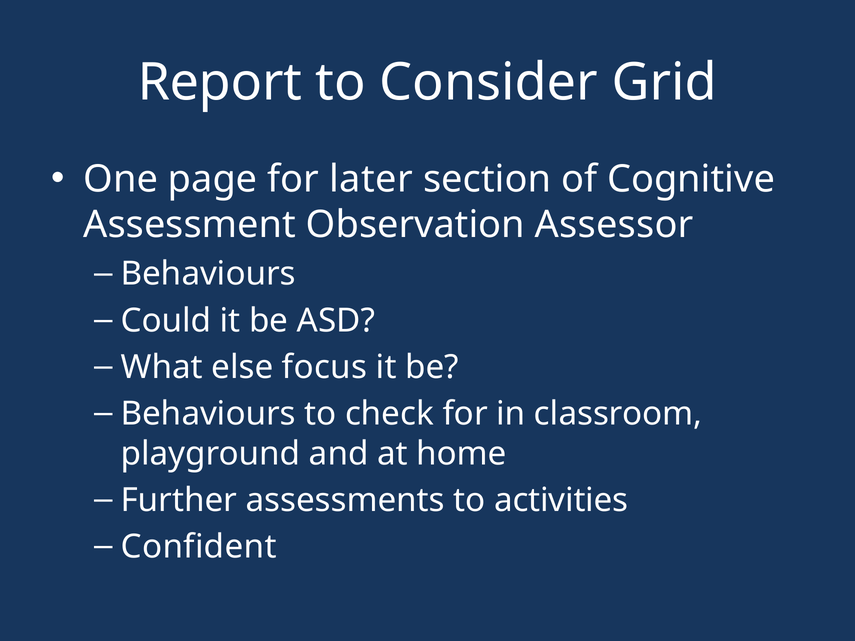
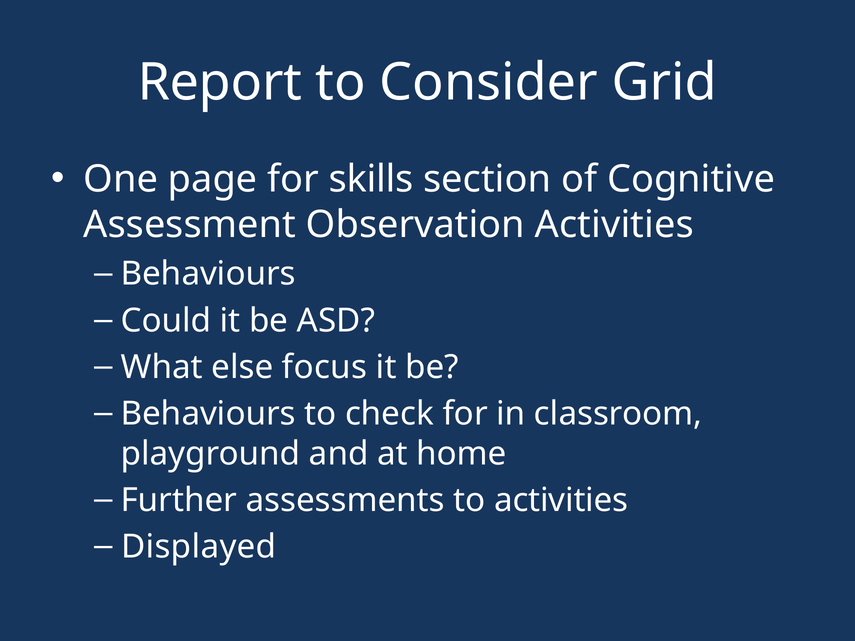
later: later -> skills (371, 179)
Observation Assessor: Assessor -> Activities (614, 225)
Confident: Confident -> Displayed (199, 547)
